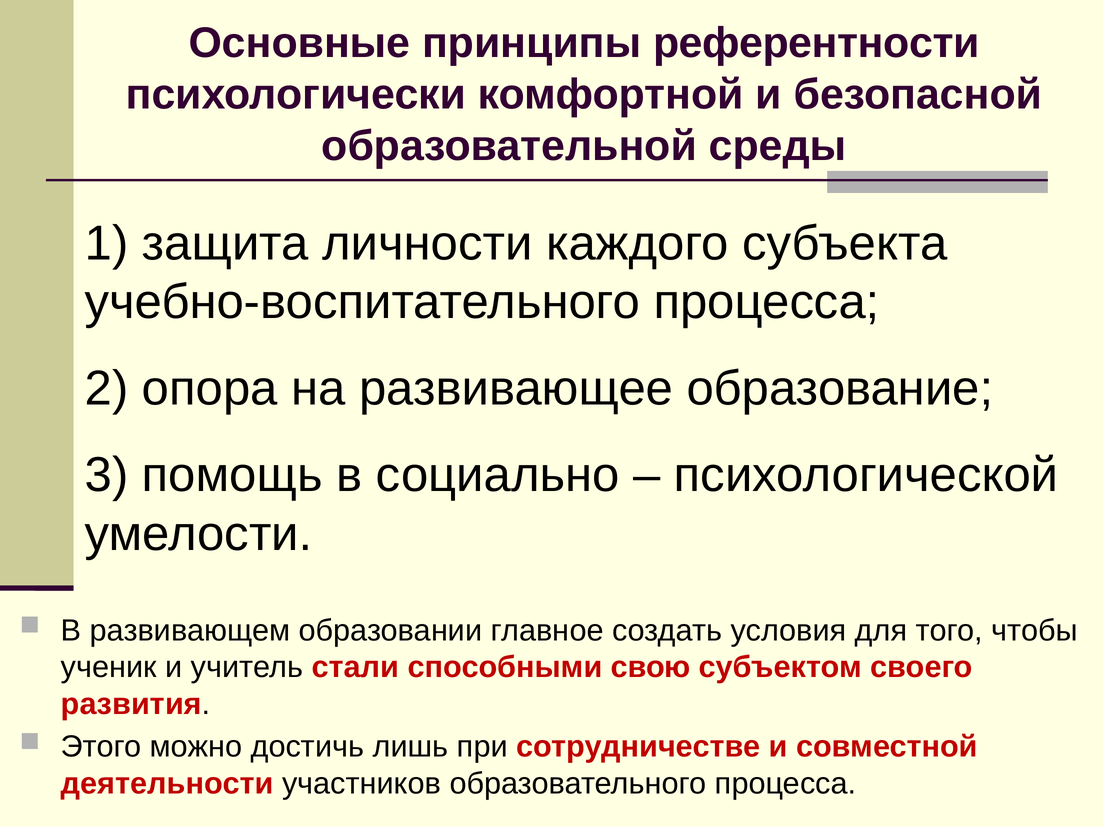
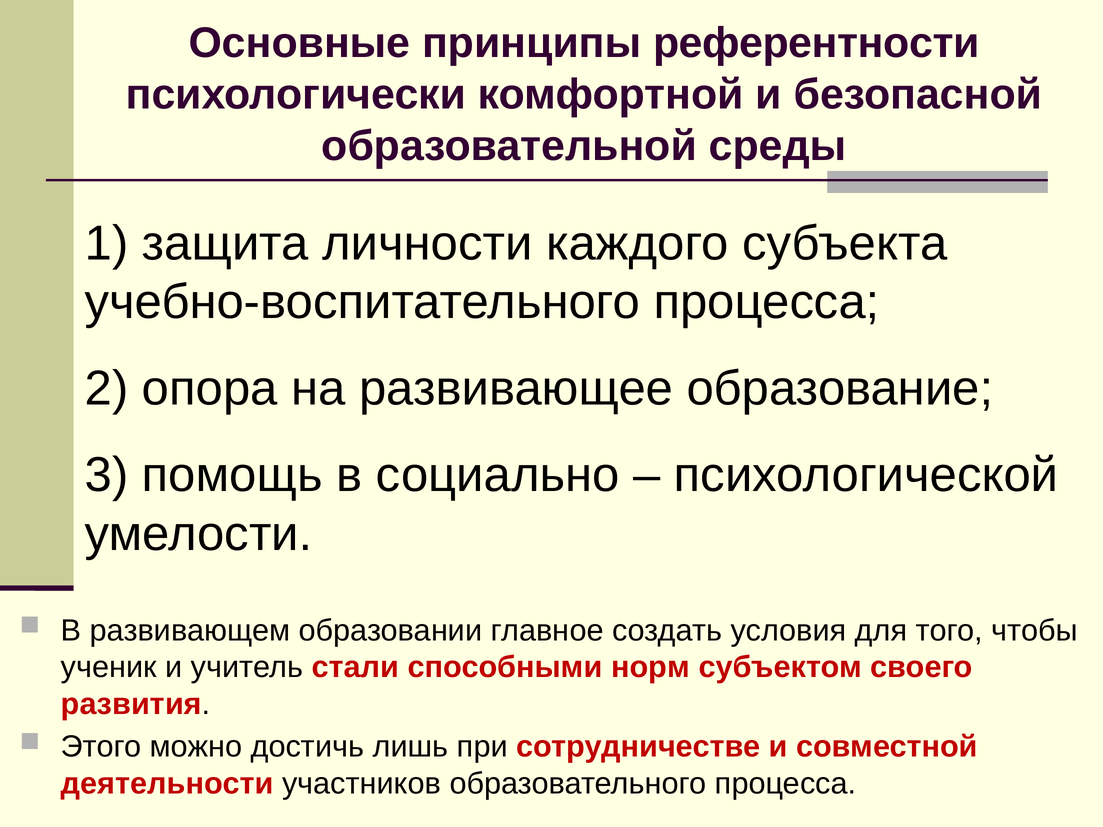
свою: свою -> норм (651, 667)
